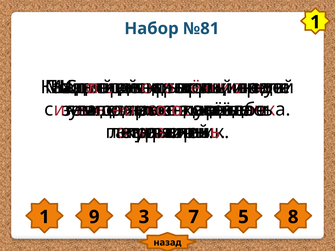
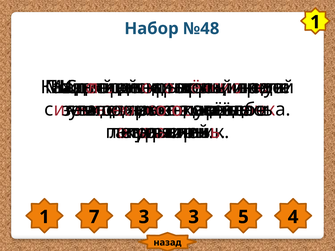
№81: №81 -> №48 (201, 29)
9: 9 -> 7 (94, 217)
3 7: 7 -> 3 (194, 217)
8: 8 -> 4 (293, 217)
